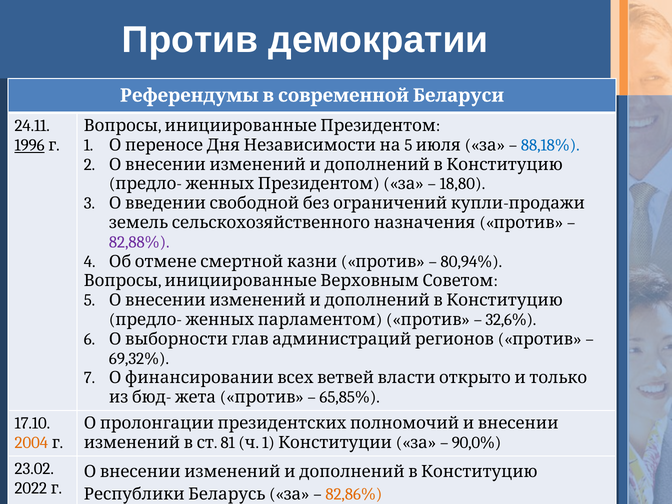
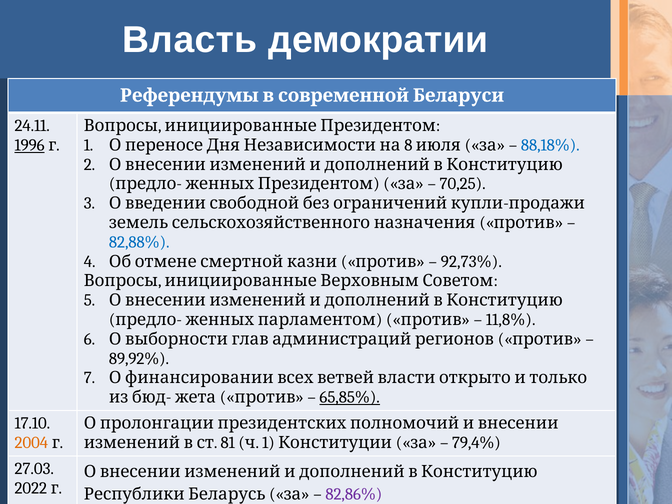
Против: Против -> Власть (190, 40)
1 5: 5 -> 8 (408, 145)
18,80: 18,80 -> 70,25 (463, 184)
82,88% colour: purple -> blue (139, 242)
80,94%: 80,94% -> 92,73% (471, 262)
32,6%: 32,6% -> 11,8% (511, 320)
69,32%: 69,32% -> 89,92% (139, 358)
65,85% underline: none -> present (350, 397)
90,0%: 90,0% -> 79,4% (476, 443)
23.02: 23.02 -> 27.03 (34, 469)
82,86% colour: orange -> purple (354, 494)
